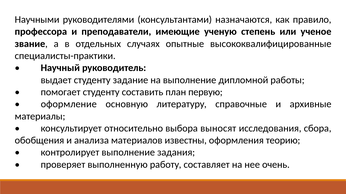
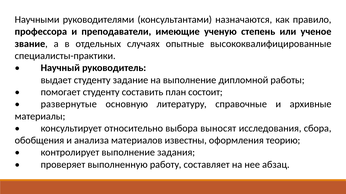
первую: первую -> состоит (205, 92)
оформление: оформление -> развернутые (69, 104)
очень: очень -> абзац (276, 165)
